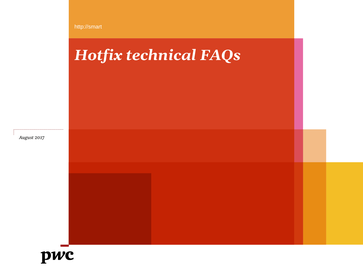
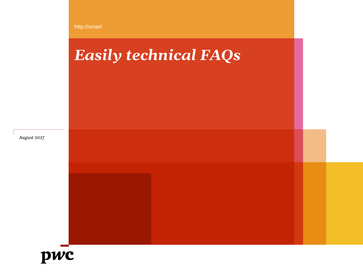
Hotfix: Hotfix -> Easily (98, 55)
